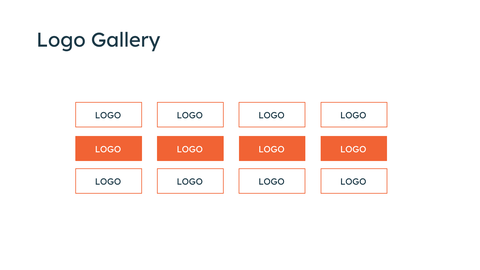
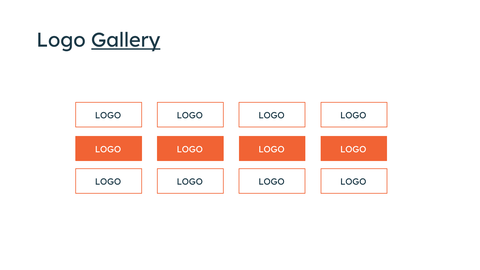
Gallery underline: none -> present (126, 40)
